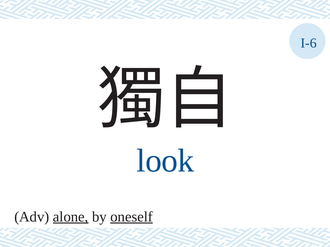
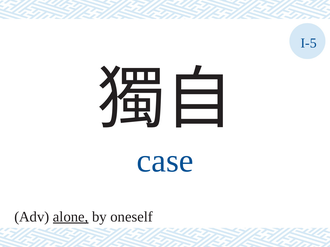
I-6: I-6 -> I-5 (309, 43)
look: look -> case (165, 161)
oneself underline: present -> none (132, 217)
